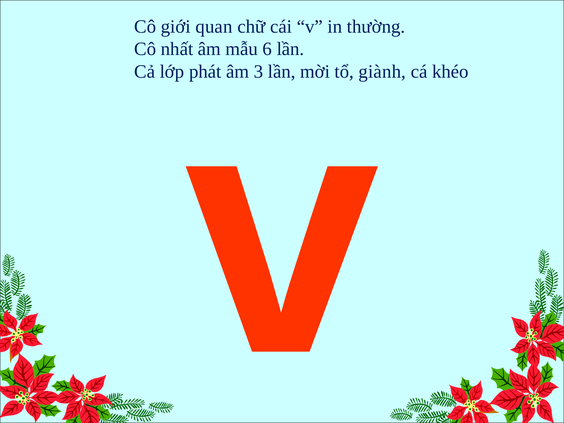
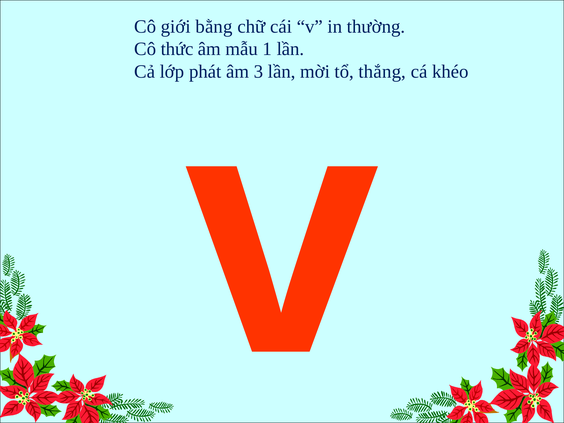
quan: quan -> bằng (214, 27)
nhất: nhất -> thức (177, 49)
6: 6 -> 1 (267, 49)
giành: giành -> thắng (382, 72)
